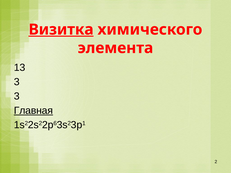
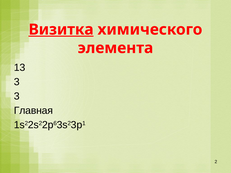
Главная underline: present -> none (33, 111)
